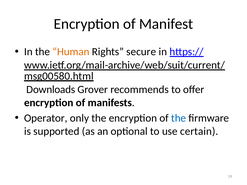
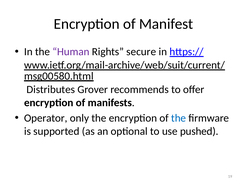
Human colour: orange -> purple (71, 52)
Downloads: Downloads -> Distributes (51, 90)
certain: certain -> pushed (199, 131)
